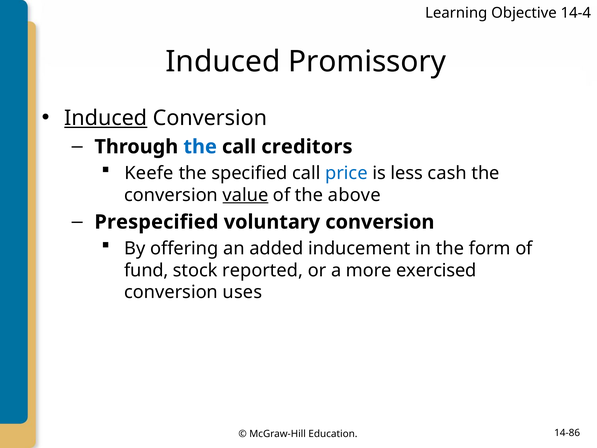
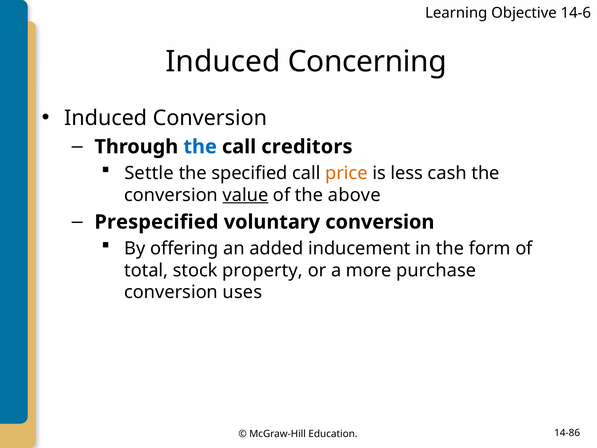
14-4: 14-4 -> 14-6 (576, 13)
Promissory: Promissory -> Concerning (367, 62)
Induced underline: present -> none (106, 118)
Keefe: Keefe -> Settle (149, 173)
price colour: blue -> orange (346, 173)
fund: fund -> total (146, 270)
reported: reported -> property (263, 270)
exercised: exercised -> purchase (436, 270)
